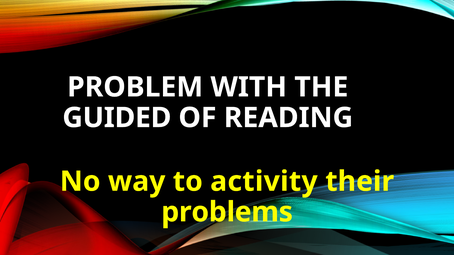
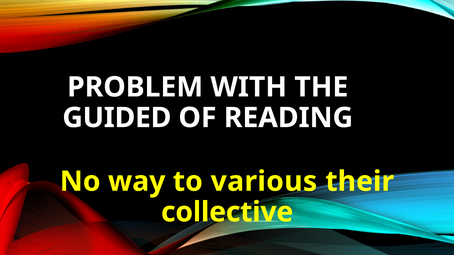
activity: activity -> various (264, 182)
problems: problems -> collective (227, 212)
